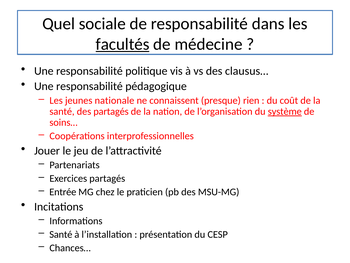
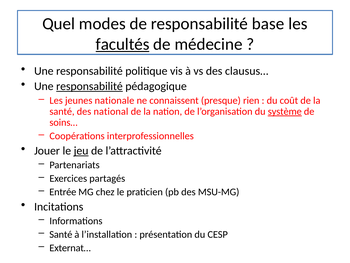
sociale: sociale -> modes (102, 24)
dans: dans -> base (268, 24)
responsabilité underline: none -> present (89, 86)
des partagés: partagés -> national (111, 111)
jeu underline: none -> present (81, 151)
Chances…: Chances… -> Externat… (70, 247)
